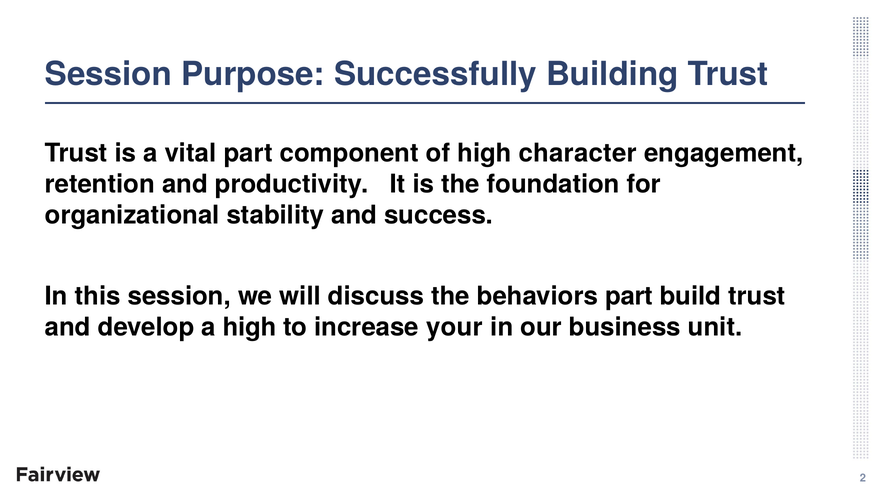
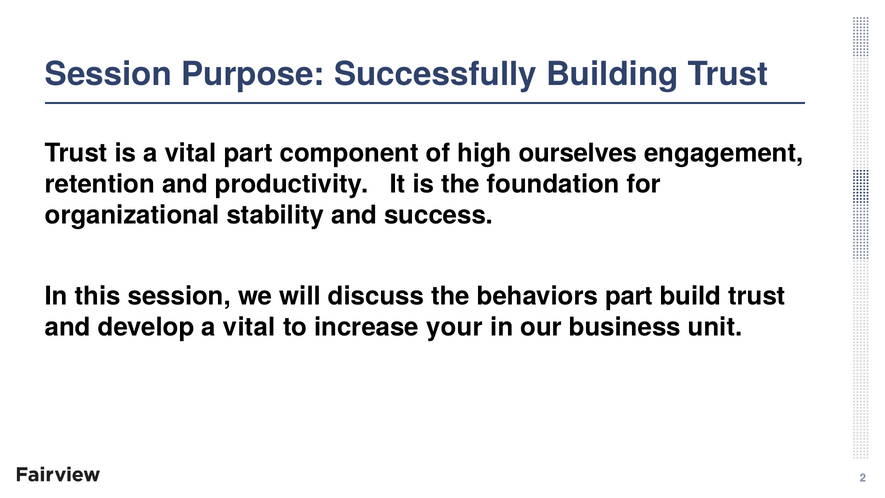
character: character -> ourselves (578, 153)
develop a high: high -> vital (249, 327)
